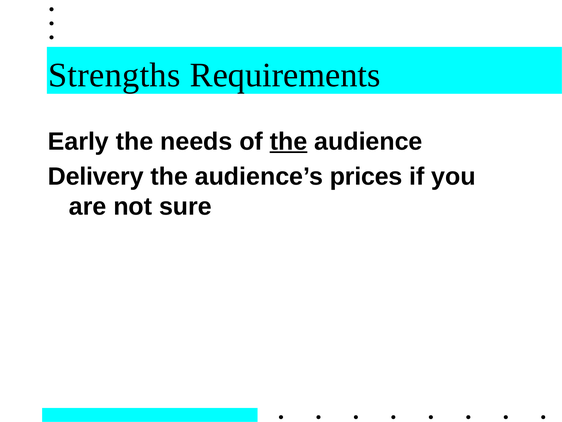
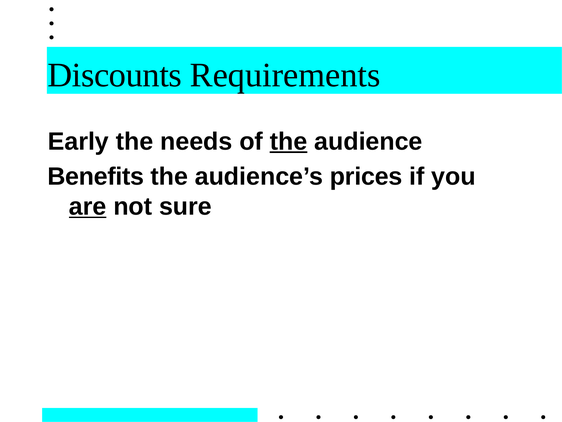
Strengths: Strengths -> Discounts (115, 75)
Delivery: Delivery -> Benefits (96, 176)
are underline: none -> present (88, 206)
